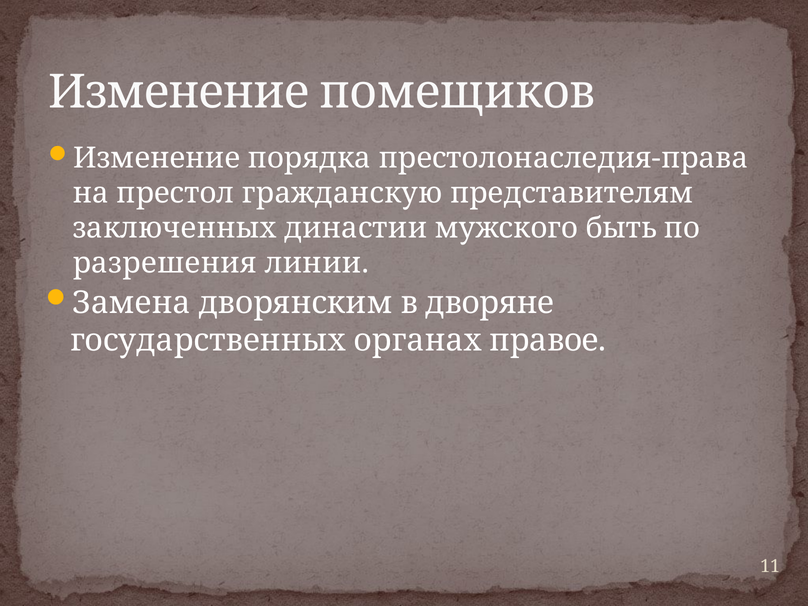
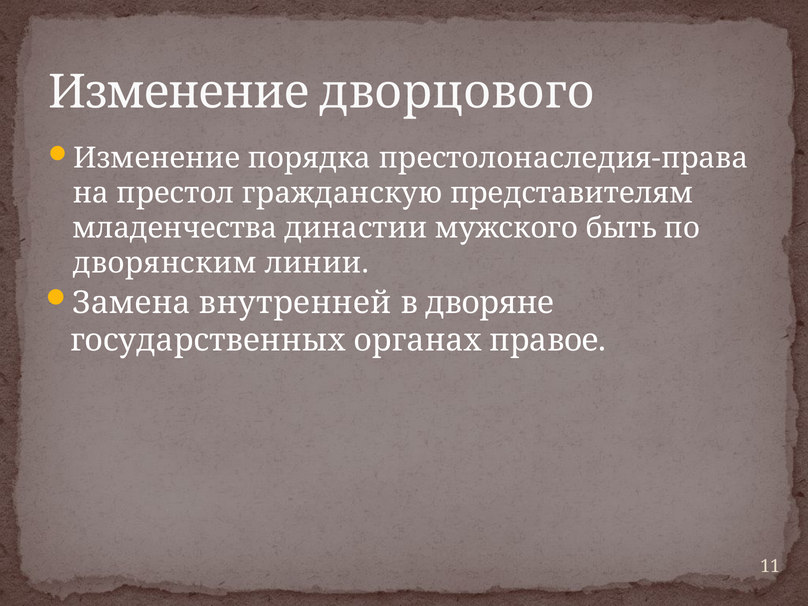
помещиков: помещиков -> дворцового (457, 92)
заключенных: заключенных -> младенчества (175, 228)
разрешения: разрешения -> дворянским (165, 263)
дворянским: дворянским -> внутренней (295, 303)
